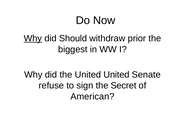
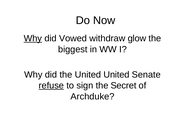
Should: Should -> Vowed (73, 39)
prior: prior -> glow (137, 39)
refuse underline: none -> present (51, 86)
American: American -> Archduke (92, 97)
